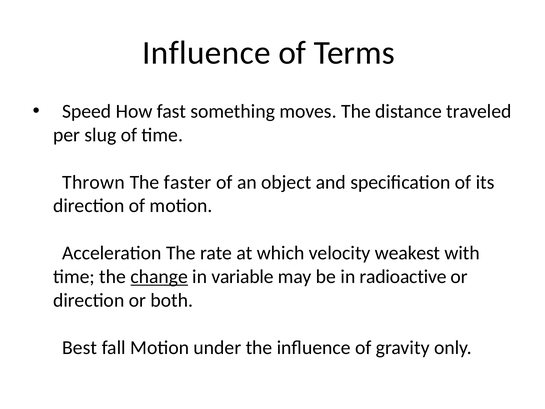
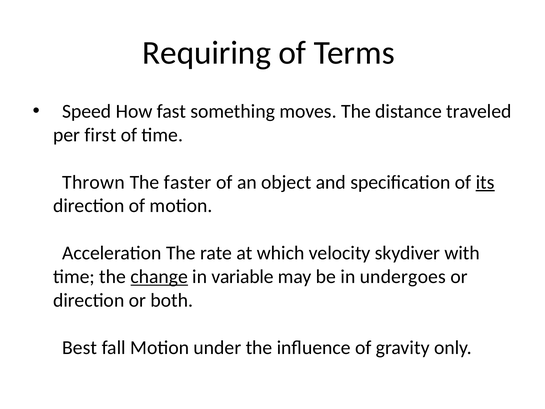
Influence: Influence -> Requiring (207, 53)
slug: slug -> first (100, 135)
its underline: none -> present (485, 182)
weakest: weakest -> skydiver (407, 253)
radioactive: radioactive -> undergoes (403, 276)
